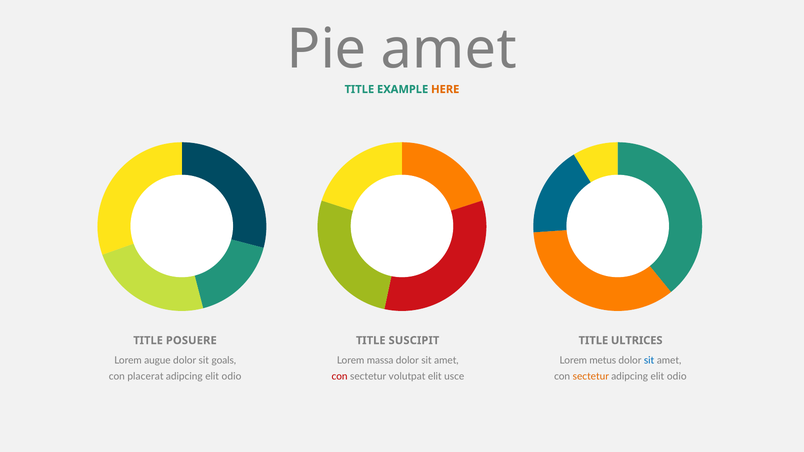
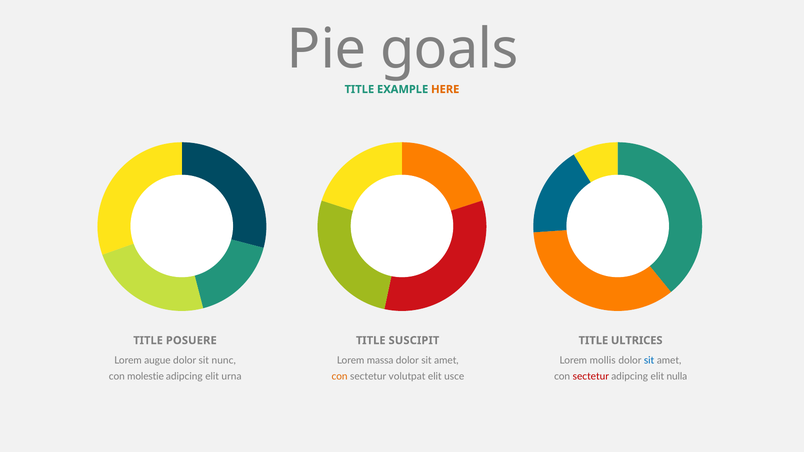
Pie amet: amet -> goals (449, 50)
goals: goals -> nunc (224, 361)
metus: metus -> mollis (603, 361)
placerat: placerat -> molestie (146, 376)
odio: odio -> urna (231, 376)
con colour: red -> orange (340, 376)
sectetur colour: orange -> red (591, 376)
odio: odio -> nulla (677, 376)
